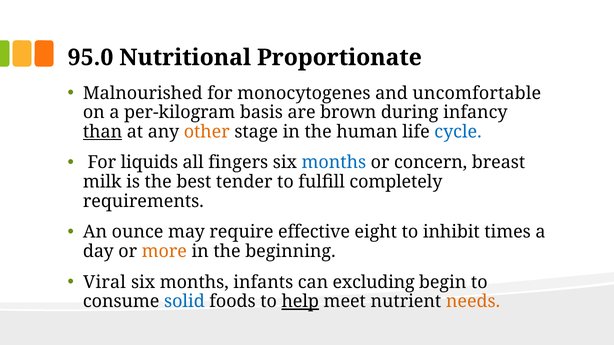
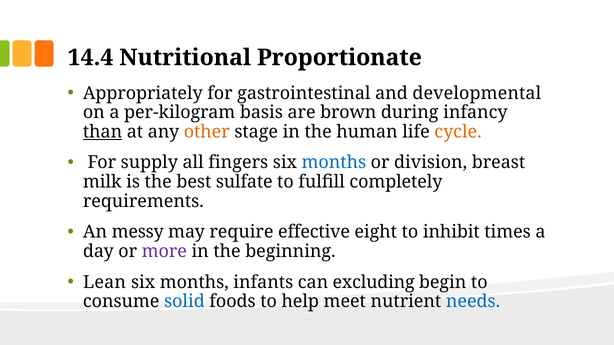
95.0: 95.0 -> 14.4 (90, 58)
Malnourished: Malnourished -> Appropriately (143, 93)
monocytogenes: monocytogenes -> gastrointestinal (304, 93)
uncomfortable: uncomfortable -> developmental (477, 93)
cycle colour: blue -> orange (458, 132)
liquids: liquids -> supply (149, 163)
concern: concern -> division (431, 163)
tender: tender -> sulfate (244, 182)
ounce: ounce -> messy (138, 232)
more colour: orange -> purple (164, 252)
Viral: Viral -> Lean (105, 283)
help underline: present -> none (300, 302)
needs colour: orange -> blue (473, 302)
